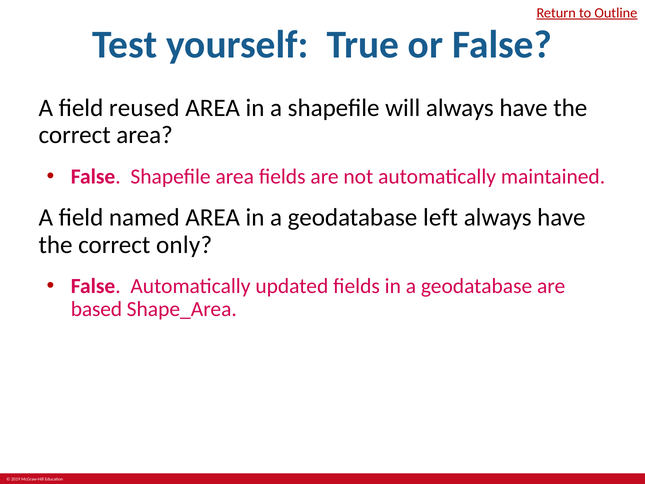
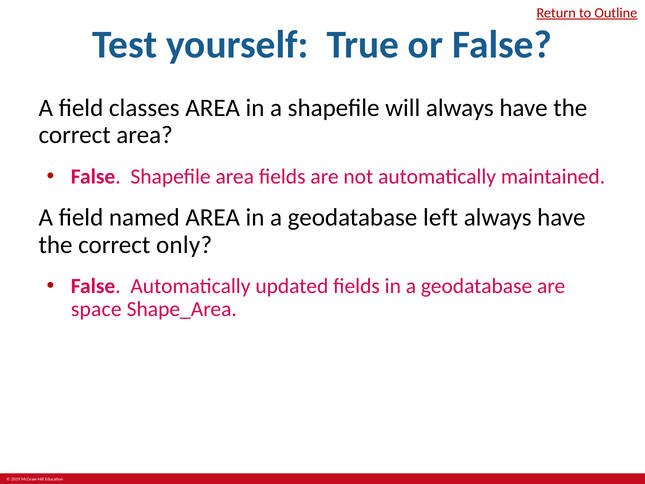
reused: reused -> classes (144, 108)
based: based -> space (96, 309)
